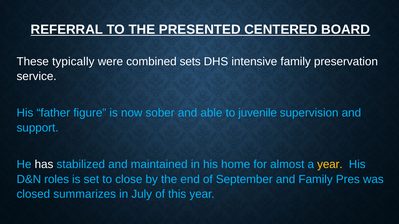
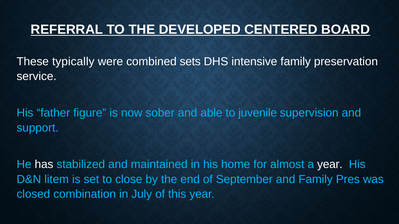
PRESENTED: PRESENTED -> DEVELOPED (200, 30)
year colour: yellow -> white (330, 165)
roles: roles -> litem (57, 180)
summarizes: summarizes -> combination (85, 194)
